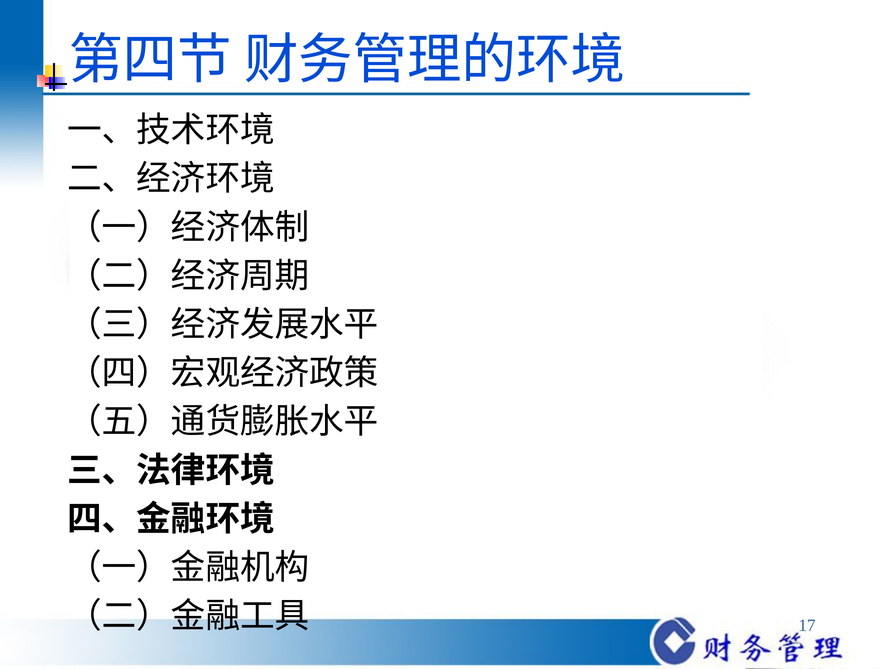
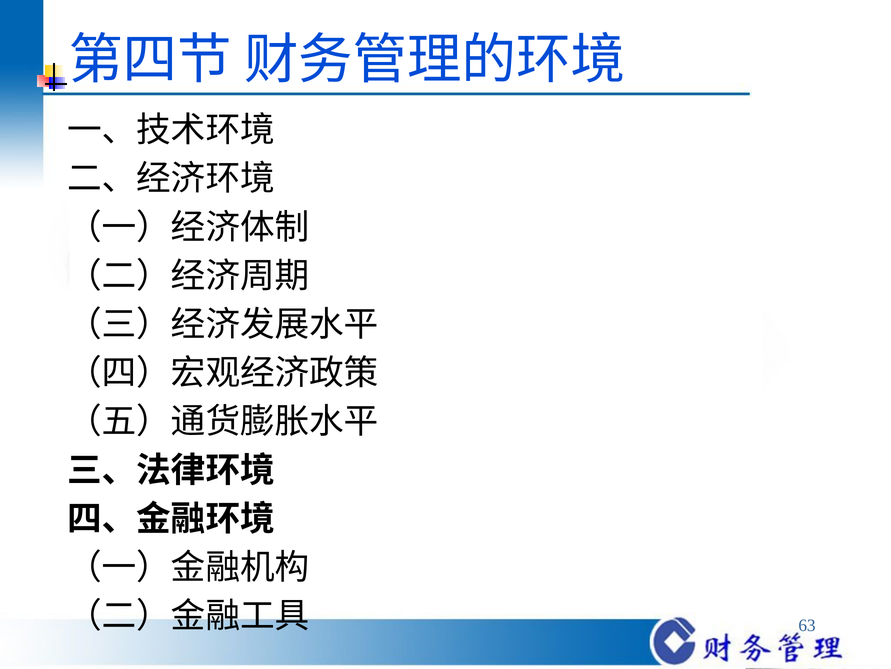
17: 17 -> 63 (807, 625)
